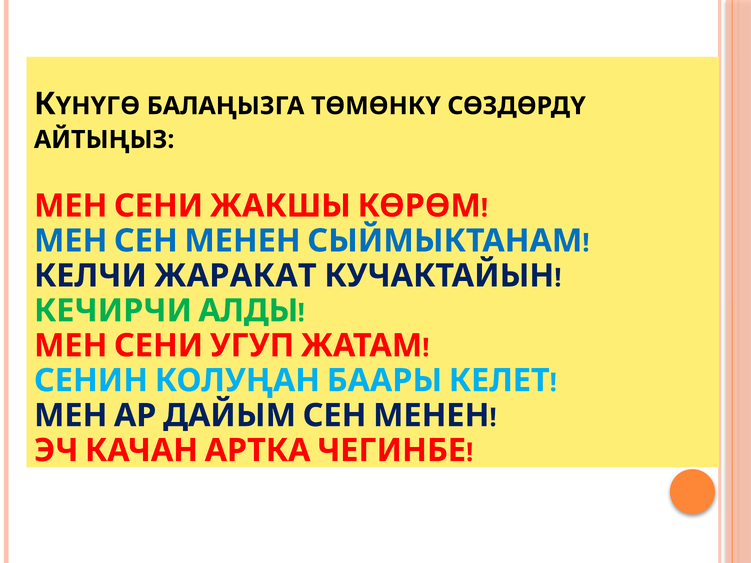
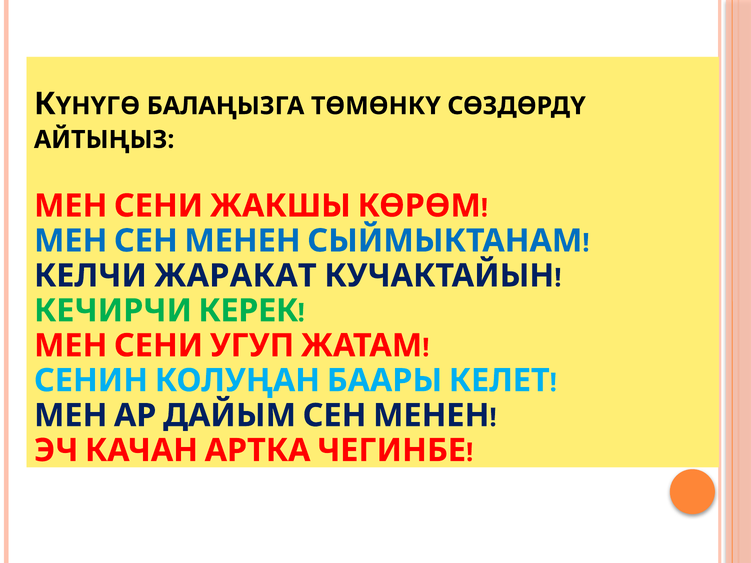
АЛДЫ: АЛДЫ -> КЕРЕК (248, 311)
